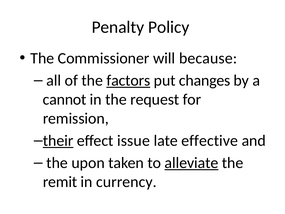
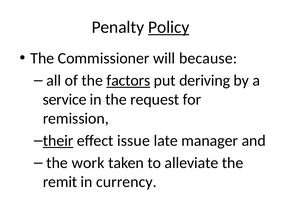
Policy underline: none -> present (169, 27)
changes: changes -> deriving (205, 80)
cannot: cannot -> service (65, 99)
effective: effective -> manager (210, 141)
upon: upon -> work (88, 163)
alleviate underline: present -> none (191, 163)
